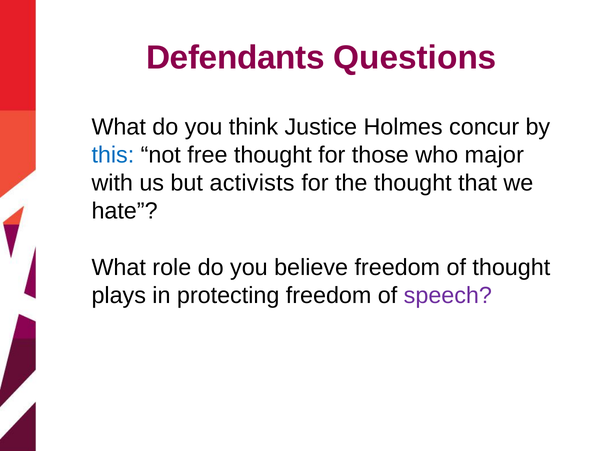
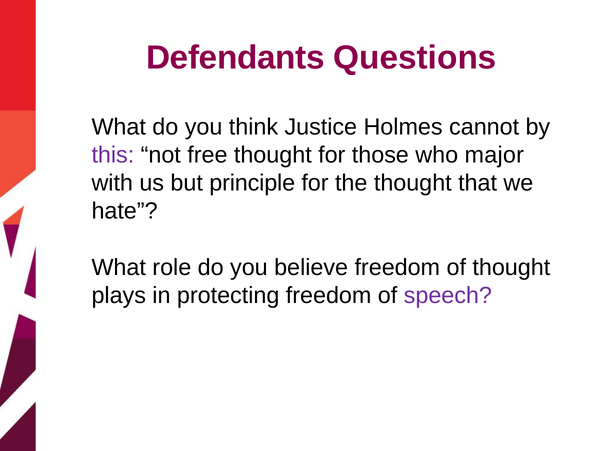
concur: concur -> cannot (484, 127)
this colour: blue -> purple (113, 155)
activists: activists -> principle (252, 183)
